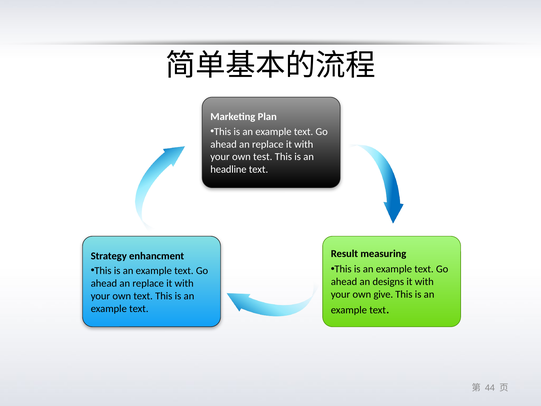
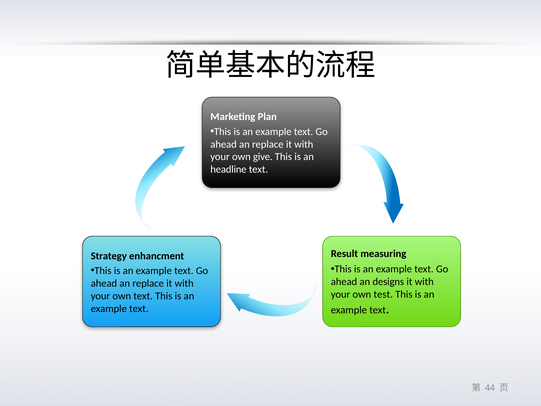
test: test -> give (263, 157)
give: give -> test (383, 294)
